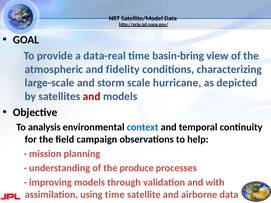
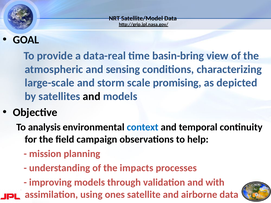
fidelity: fidelity -> sensing (123, 69)
hurricane: hurricane -> promising (177, 83)
and colour: red -> black (92, 96)
produce: produce -> impacts (137, 168)
using time: time -> ones (115, 195)
